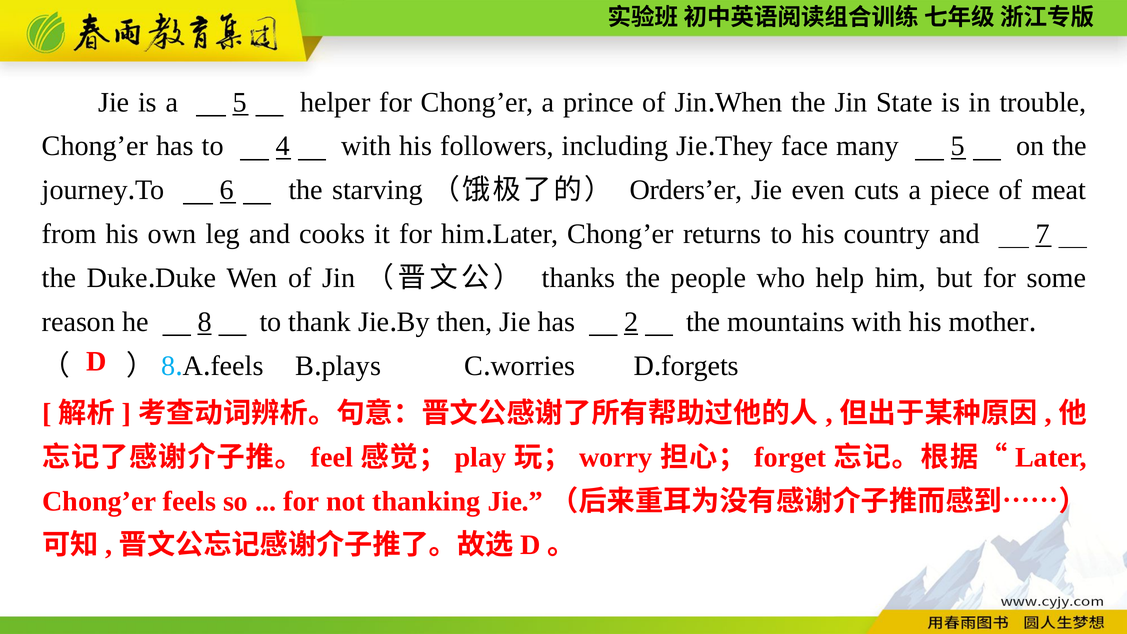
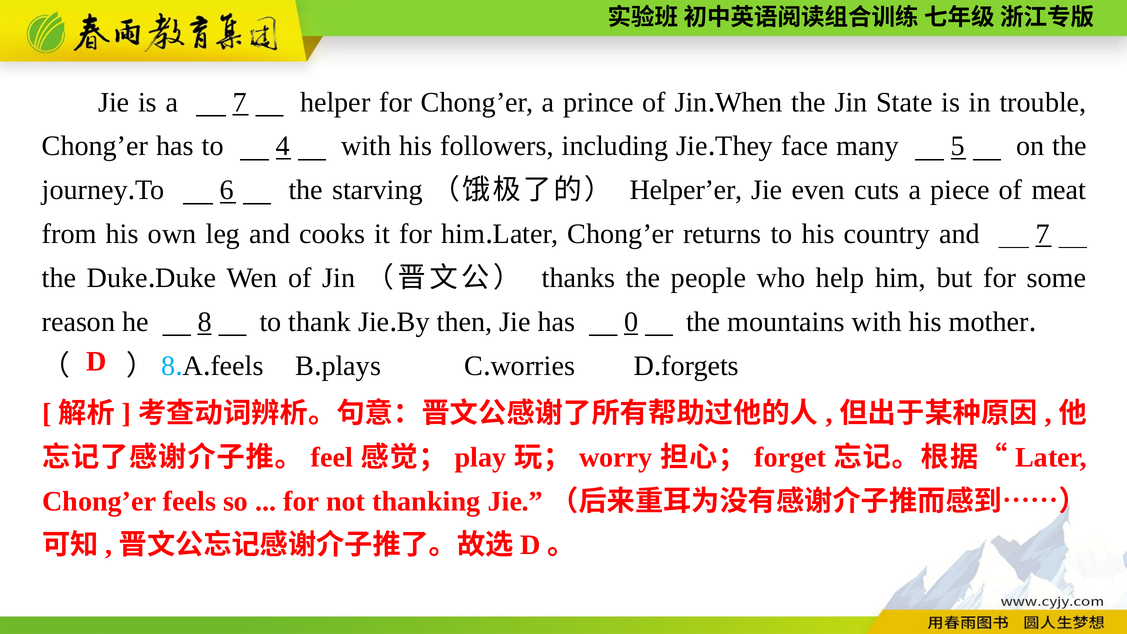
a 5: 5 -> 7 (240, 102)
Orders’er: Orders’er -> Helper’er (686, 190)
2: 2 -> 0 (631, 322)
